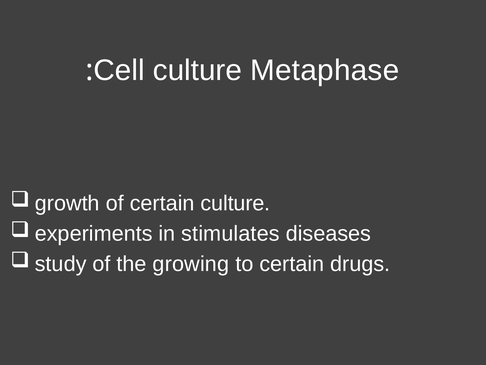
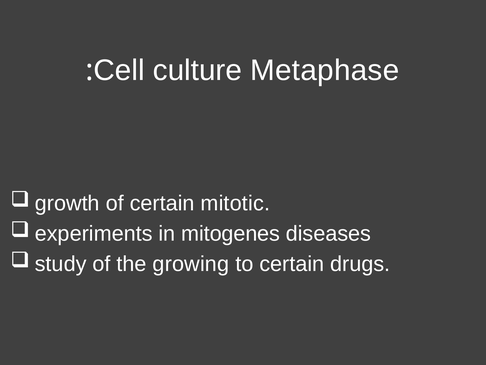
certain culture: culture -> mitotic (235, 203)
stimulates: stimulates -> mitogenes (231, 233)
